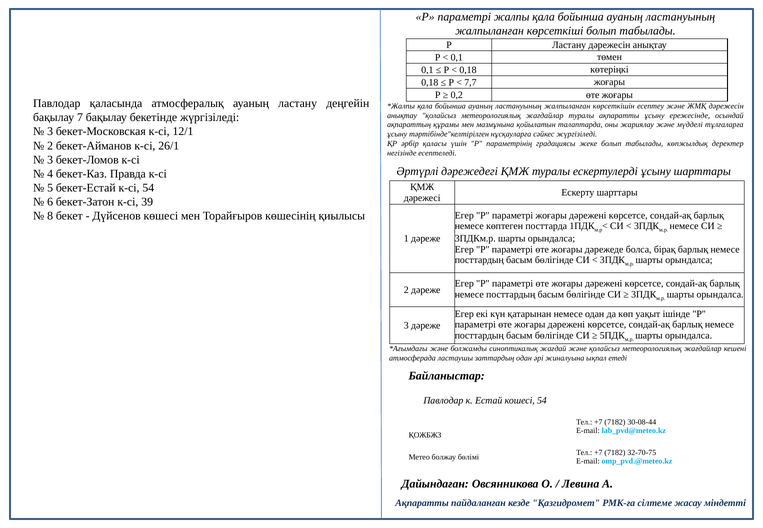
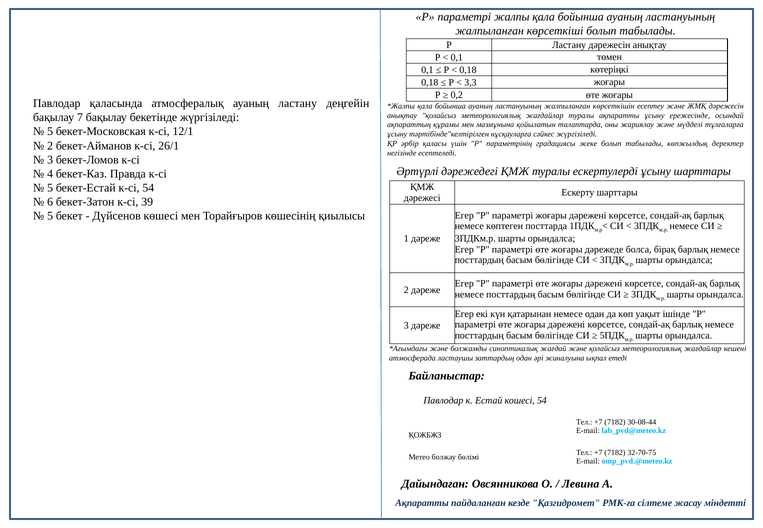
7,7: 7,7 -> 3,3 (470, 83)
3: 3 -> 5 (50, 132)
8: 8 -> 5 (50, 216)
